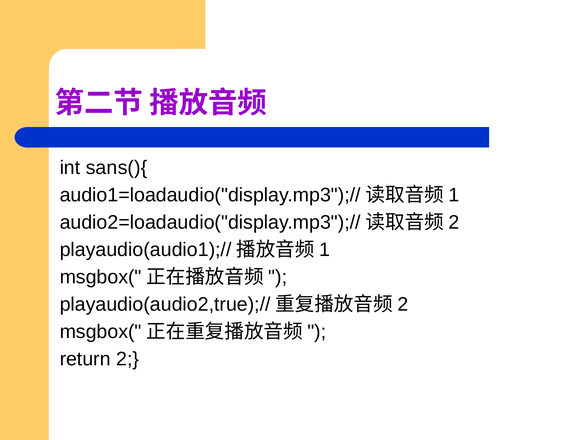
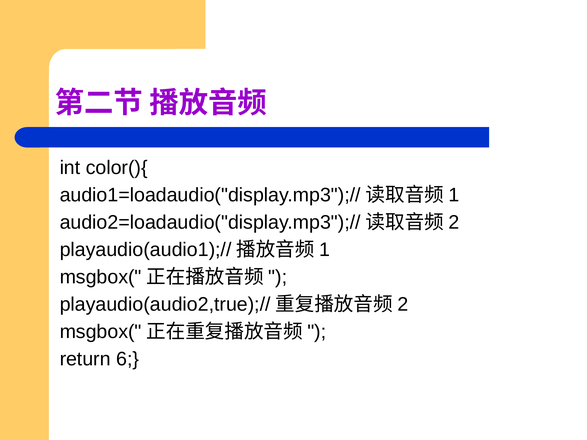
sans(){: sans(){ -> color(){ (117, 168)
2: 2 -> 6 (128, 359)
